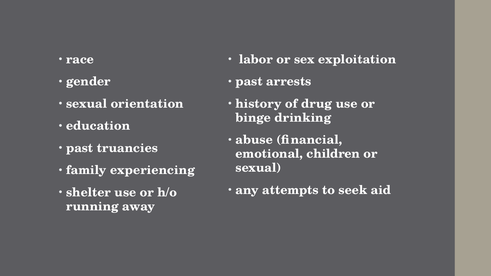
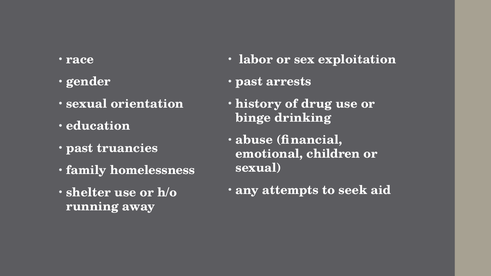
experiencing: experiencing -> homelessness (153, 170)
